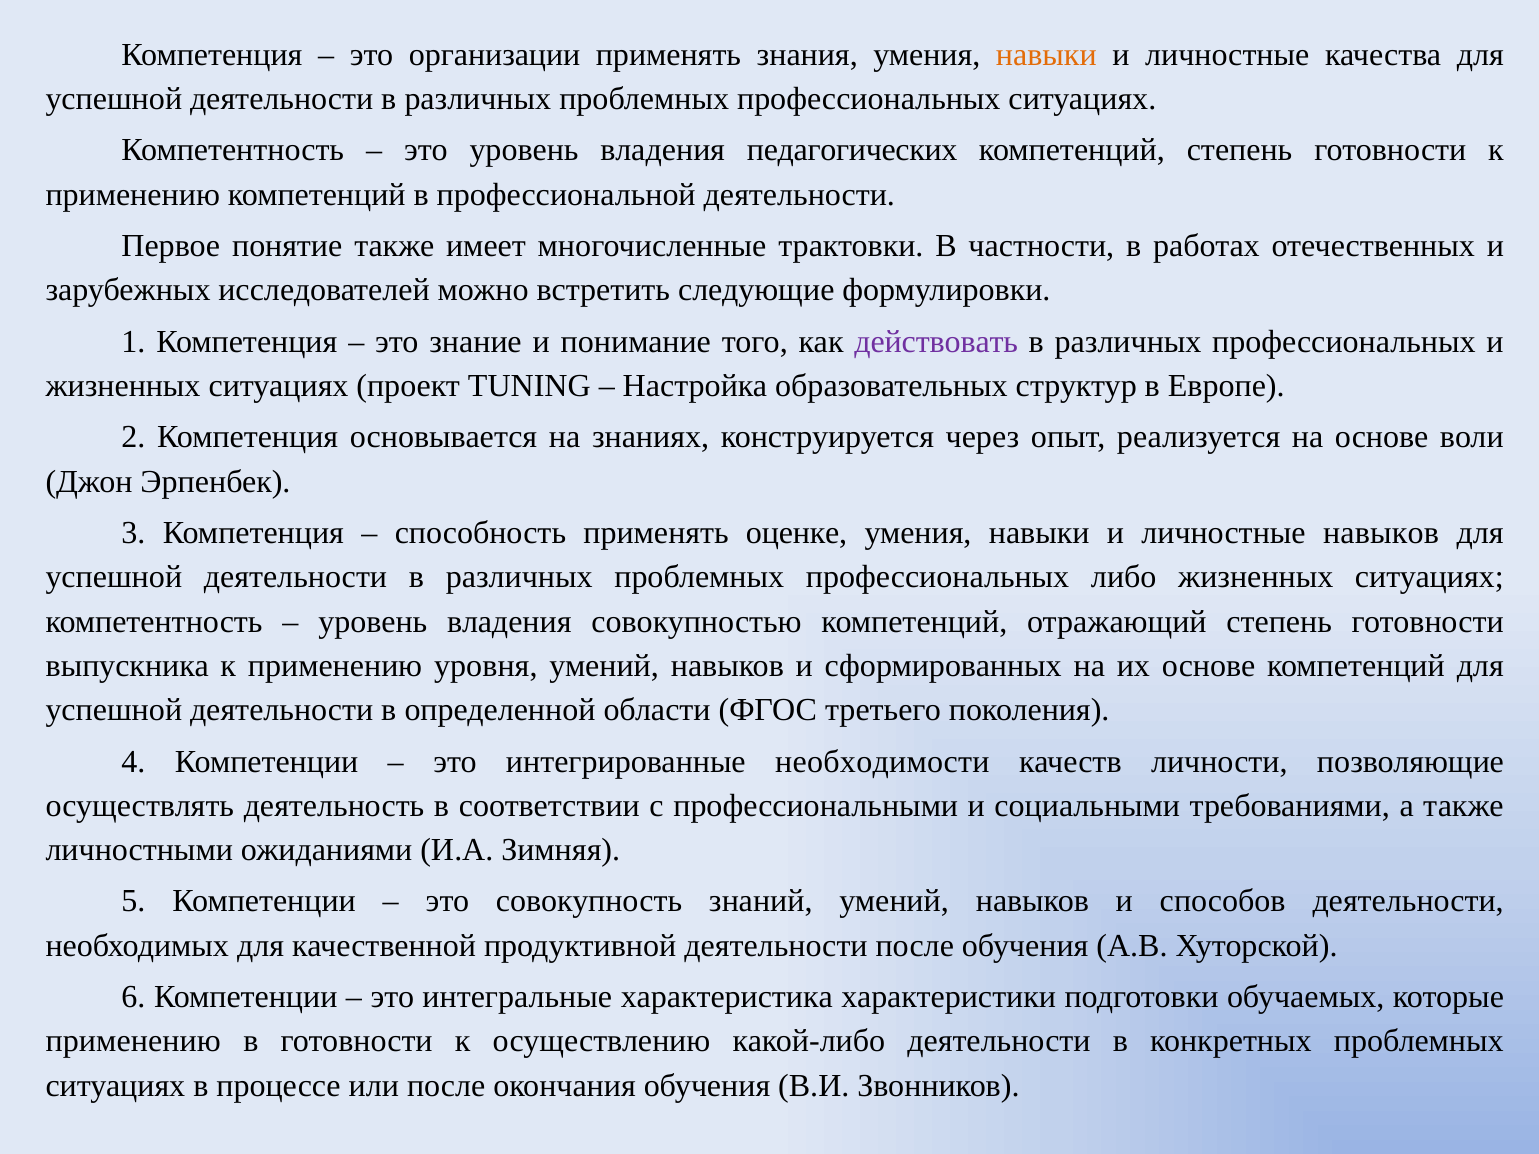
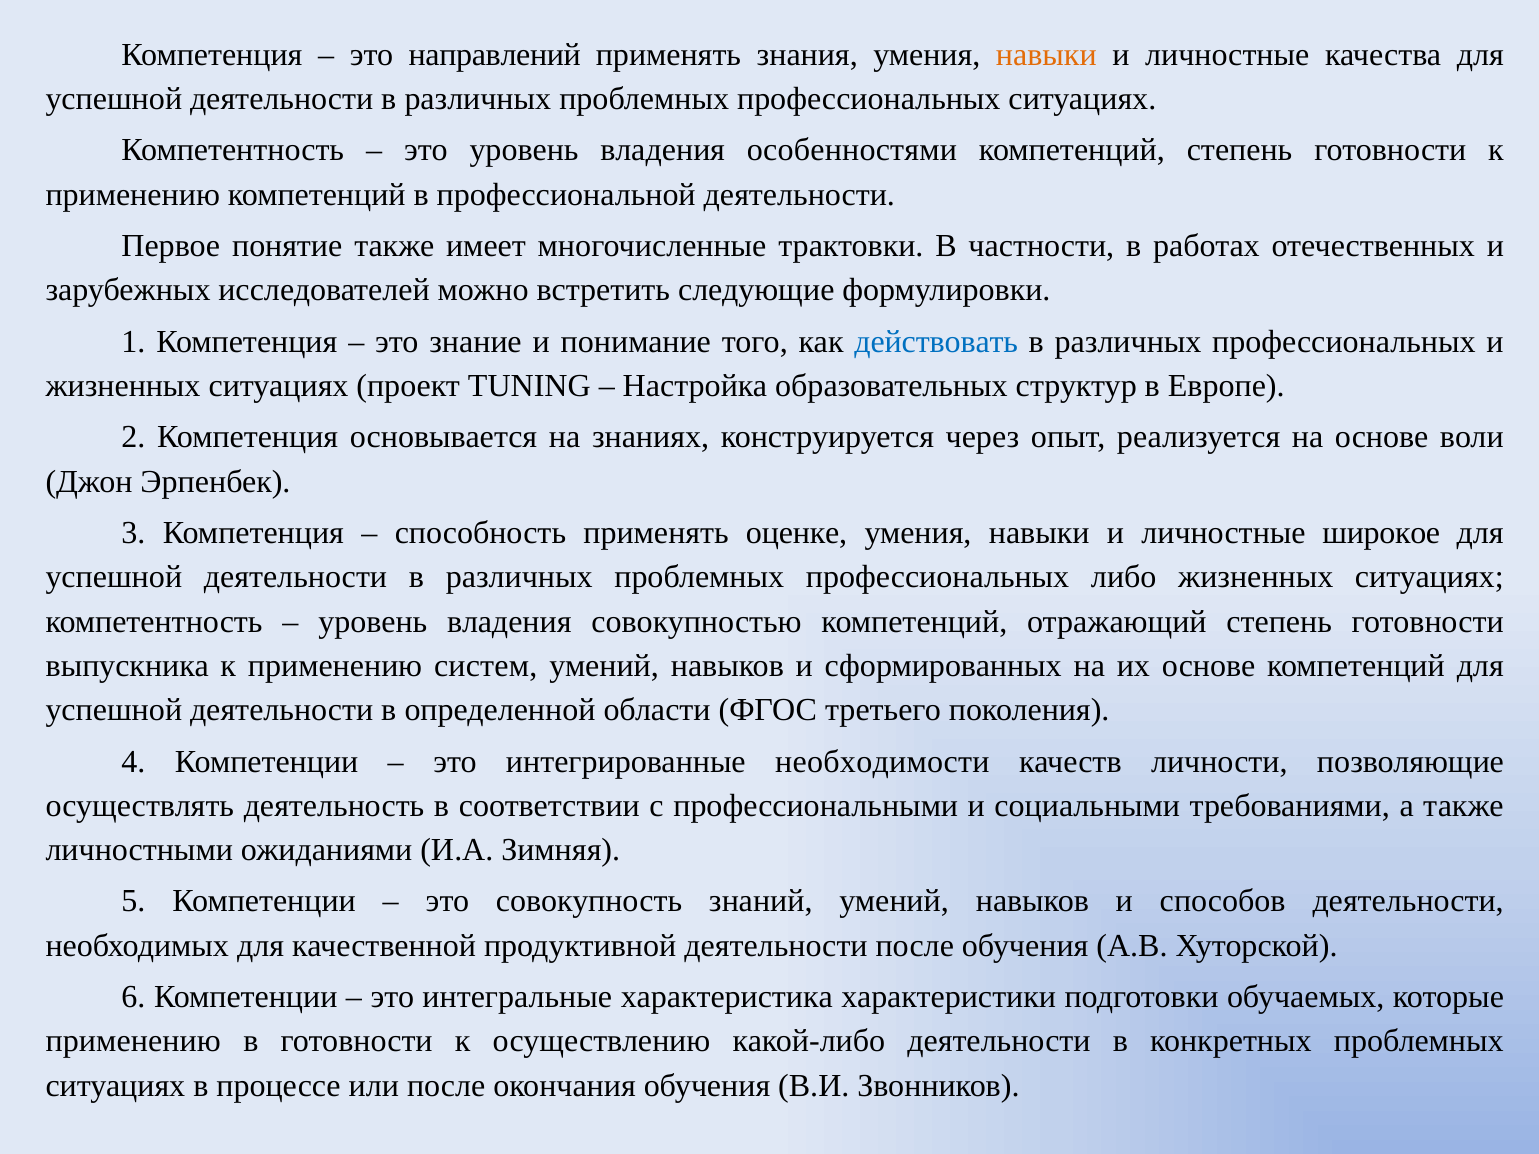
организации: организации -> направлений (495, 55)
педагогических: педагогических -> особенностями (852, 150)
действовать colour: purple -> blue (936, 342)
личностные навыков: навыков -> широкое (1381, 533)
уровня: уровня -> систем (486, 666)
